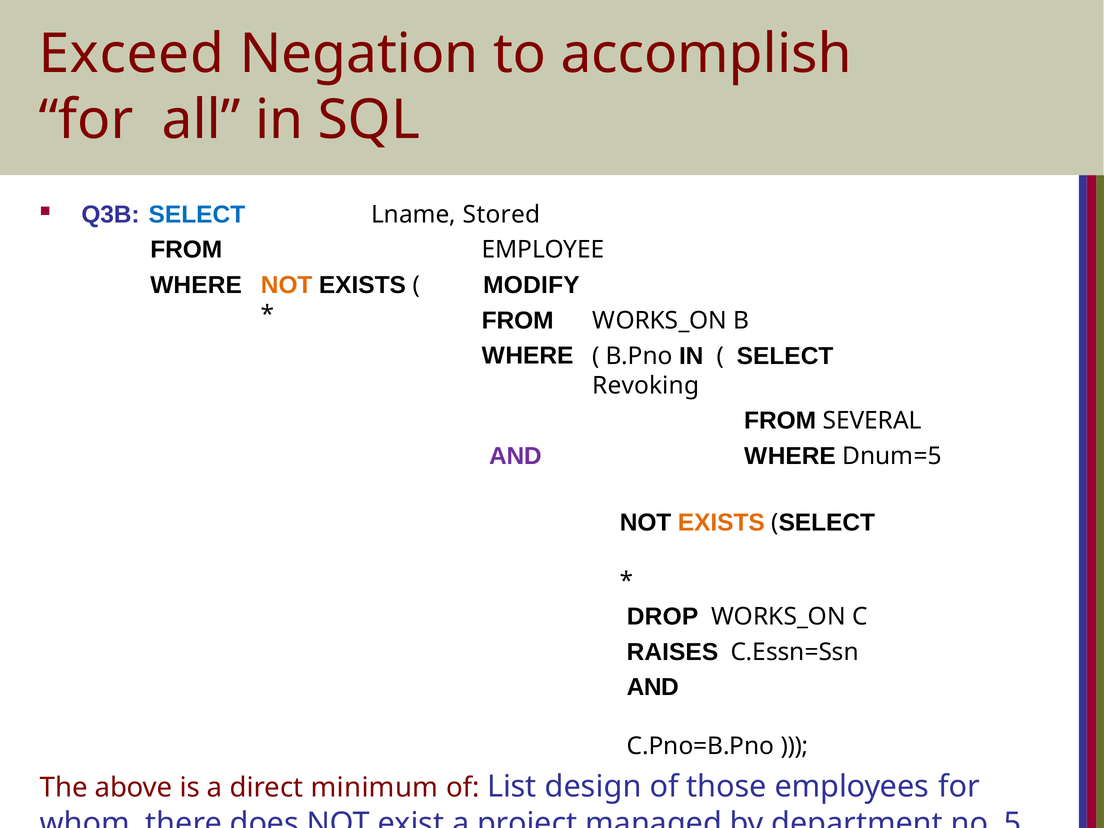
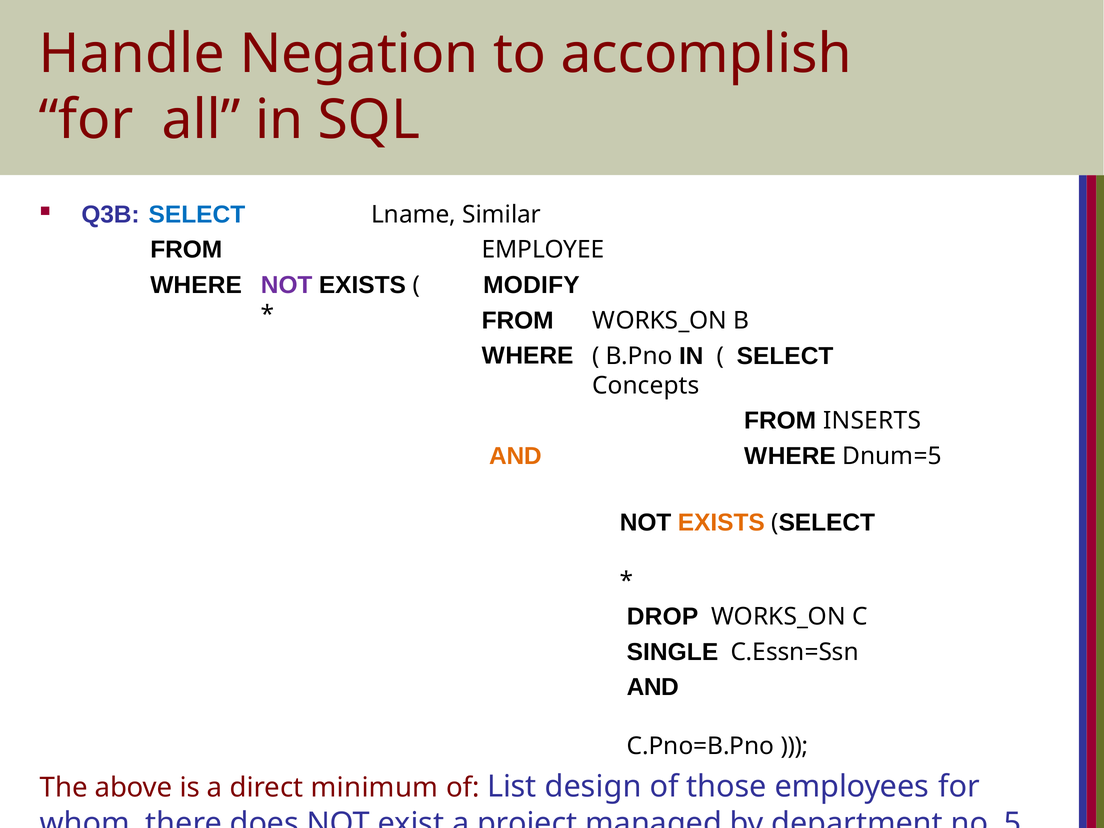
Exceed: Exceed -> Handle (132, 54)
Stored: Stored -> Similar (502, 215)
NOT colour: orange -> purple (287, 285)
Revoking: Revoking -> Concepts (646, 385)
SEVERAL: SEVERAL -> INSERTS (872, 421)
AND colour: purple -> orange (515, 456)
RAISES: RAISES -> SINGLE (672, 652)
